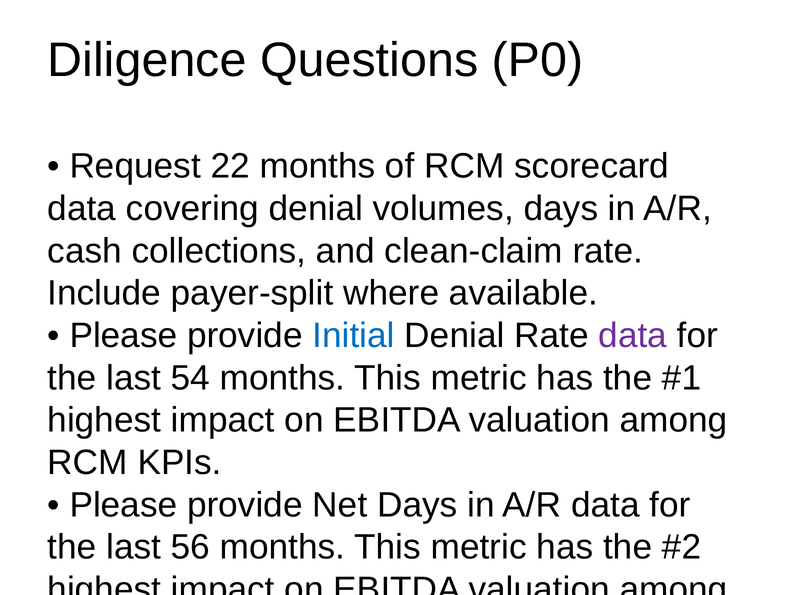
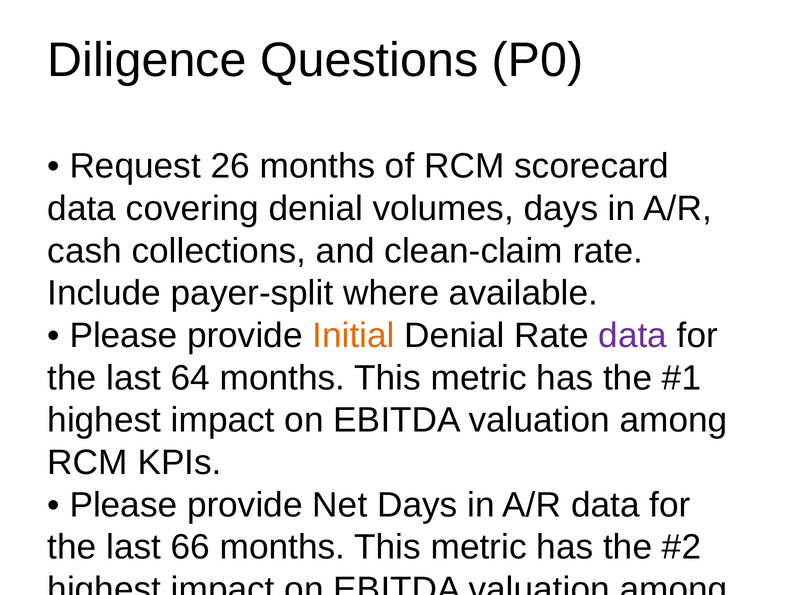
22: 22 -> 26 (230, 166)
Initial colour: blue -> orange (354, 336)
54: 54 -> 64 (190, 378)
56: 56 -> 66 (190, 547)
